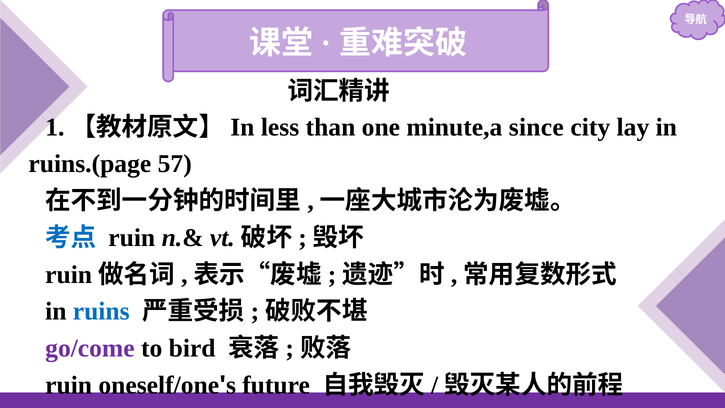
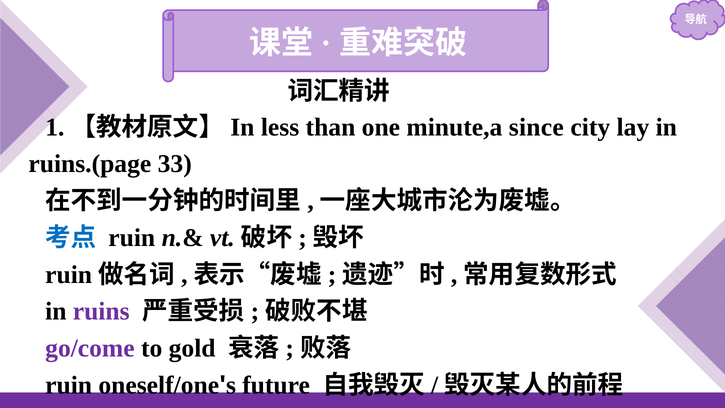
57: 57 -> 33 (175, 164)
ruins colour: blue -> purple (101, 311)
bird: bird -> gold (192, 348)
